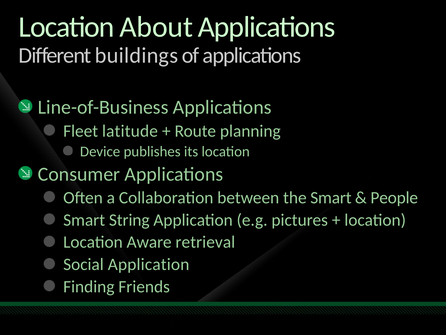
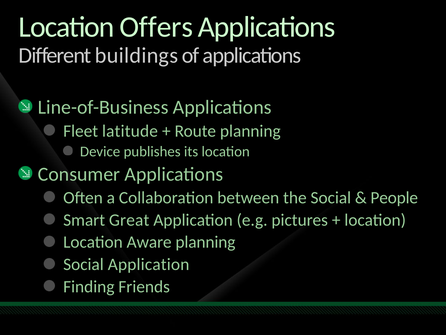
About: About -> Offers (156, 27)
the Smart: Smart -> Social (331, 197)
String: String -> Great (129, 220)
Aware retrieval: retrieval -> planning (205, 242)
